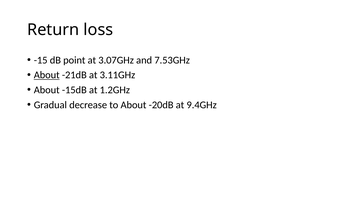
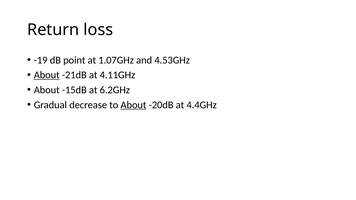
-15: -15 -> -19 (41, 60)
3.07GHz: 3.07GHz -> 1.07GHz (116, 60)
7.53GHz: 7.53GHz -> 4.53GHz (172, 60)
3.11GHz: 3.11GHz -> 4.11GHz (117, 75)
1.2GHz: 1.2GHz -> 6.2GHz (115, 90)
About underline: none -> present (133, 105)
9.4GHz: 9.4GHz -> 4.4GHz (202, 105)
